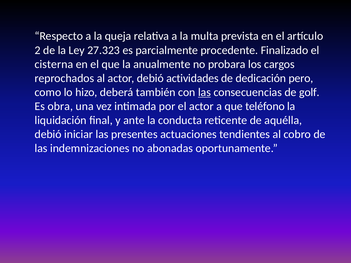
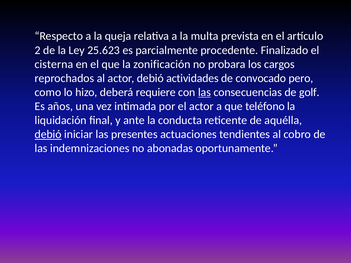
27.323: 27.323 -> 25.623 (104, 50)
anualmente: anualmente -> zonificación (162, 64)
dedicación: dedicación -> convocado (261, 78)
también: también -> requiere (156, 92)
obra: obra -> años (60, 106)
debió underline: none -> present (48, 134)
